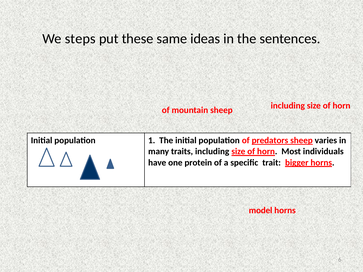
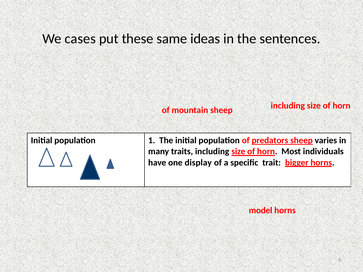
steps: steps -> cases (80, 39)
protein: protein -> display (198, 163)
